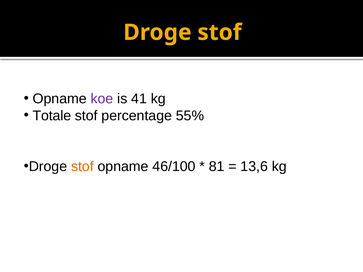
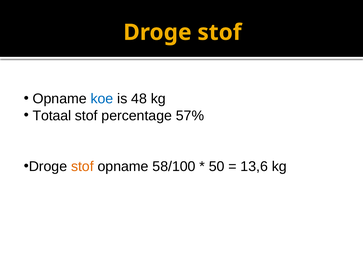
koe colour: purple -> blue (102, 99)
41: 41 -> 48 (139, 99)
Totale: Totale -> Totaal (52, 116)
55%: 55% -> 57% (190, 116)
46/100: 46/100 -> 58/100 (174, 167)
81: 81 -> 50 (217, 167)
